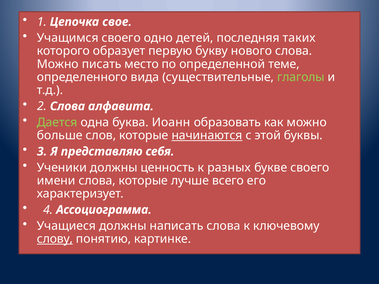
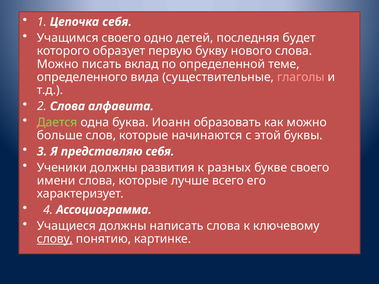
Цепочка свое: свое -> себя (117, 22)
таких: таких -> будет (299, 38)
место: место -> вклад (142, 64)
глаголы colour: light green -> pink (301, 77)
начинаются underline: present -> none (207, 136)
ценность: ценность -> развития (168, 168)
